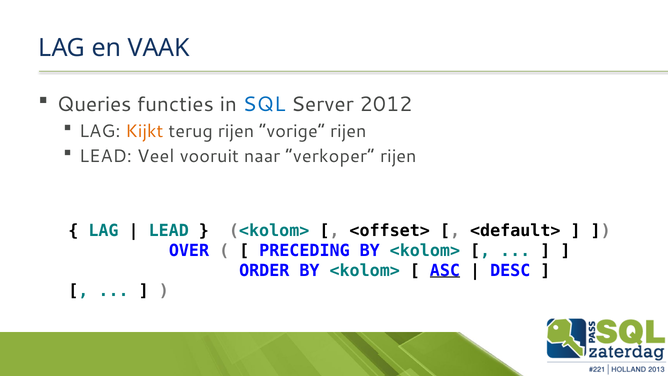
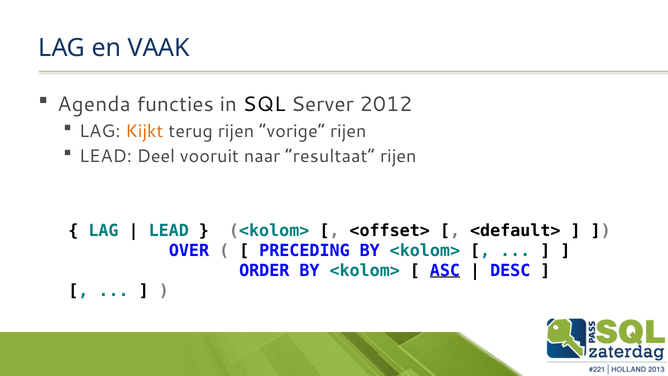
Queries: Queries -> Agenda (94, 104)
SQL colour: blue -> black (264, 104)
Veel: Veel -> Deel (156, 156)
verkoper: verkoper -> resultaat (330, 156)
